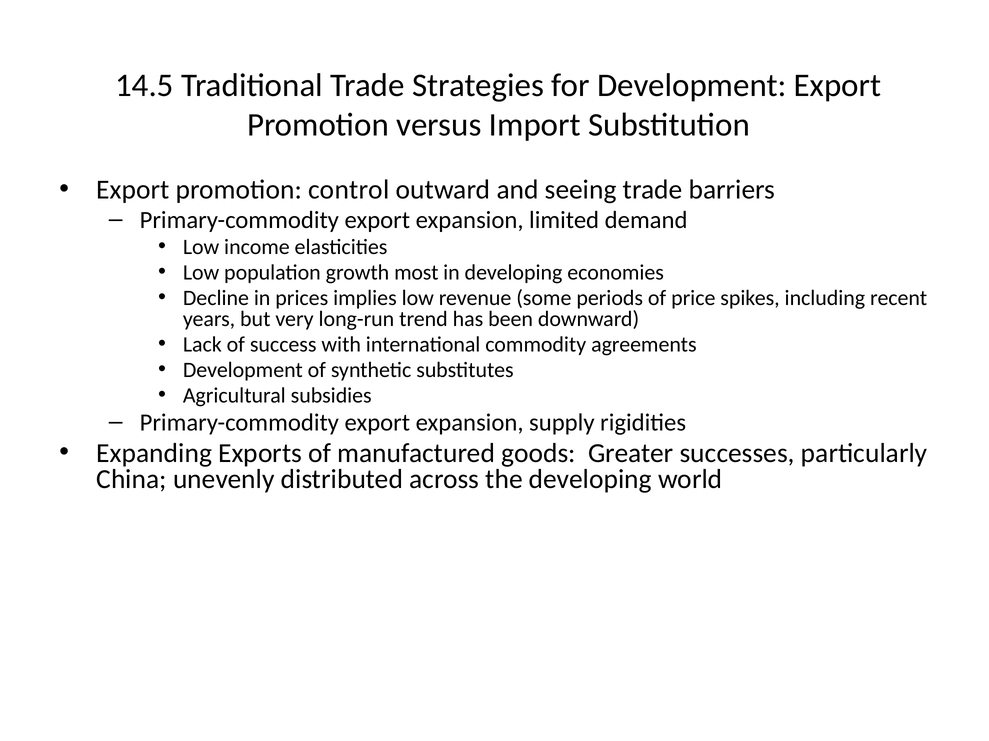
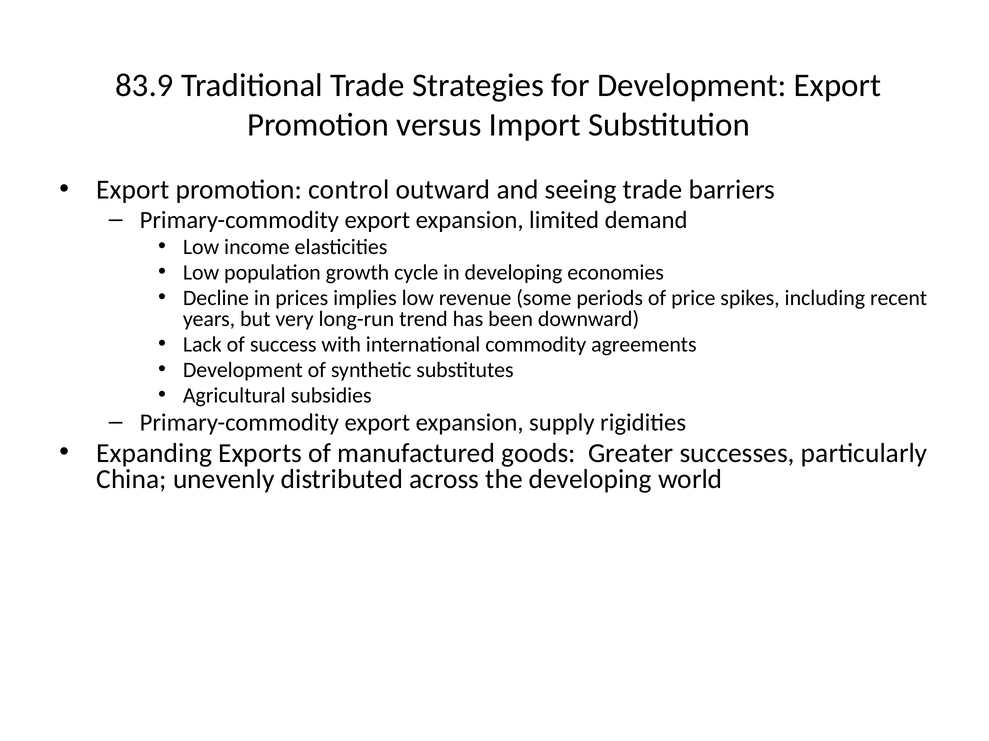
14.5: 14.5 -> 83.9 (144, 85)
most: most -> cycle (416, 273)
